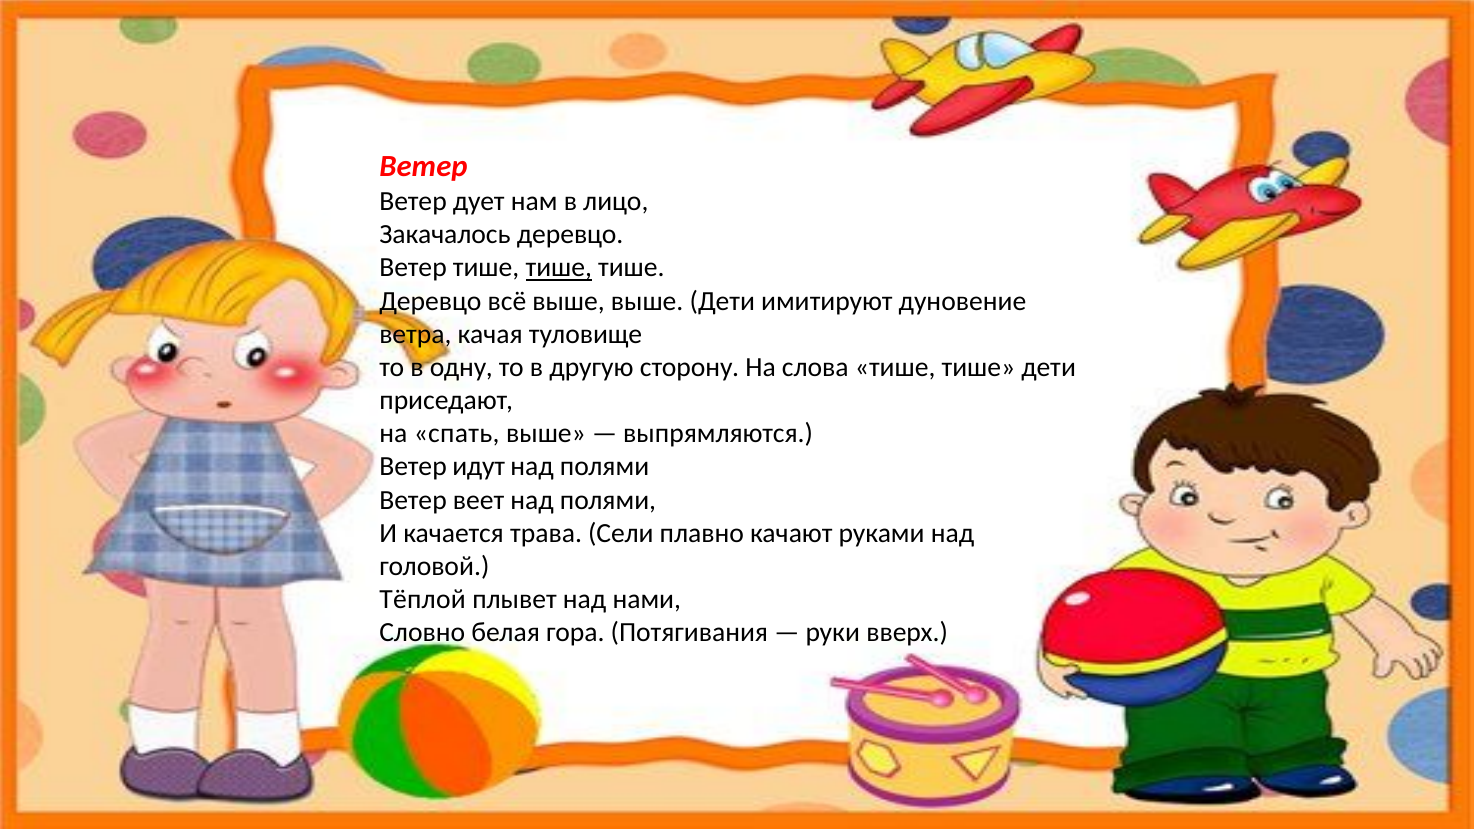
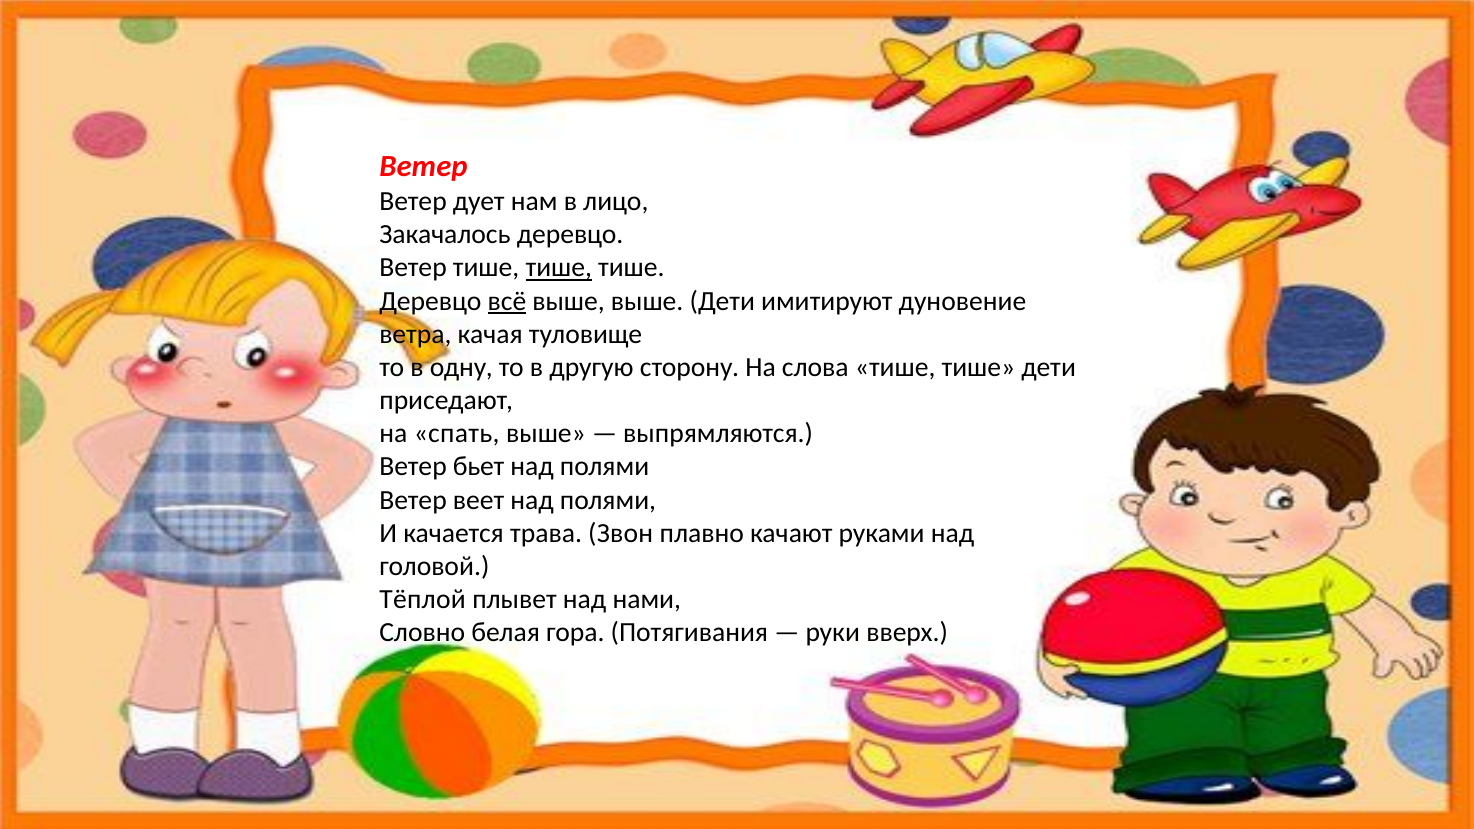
всё underline: none -> present (507, 301)
идут: идут -> бьет (479, 467)
Сели: Сели -> Звон (621, 533)
